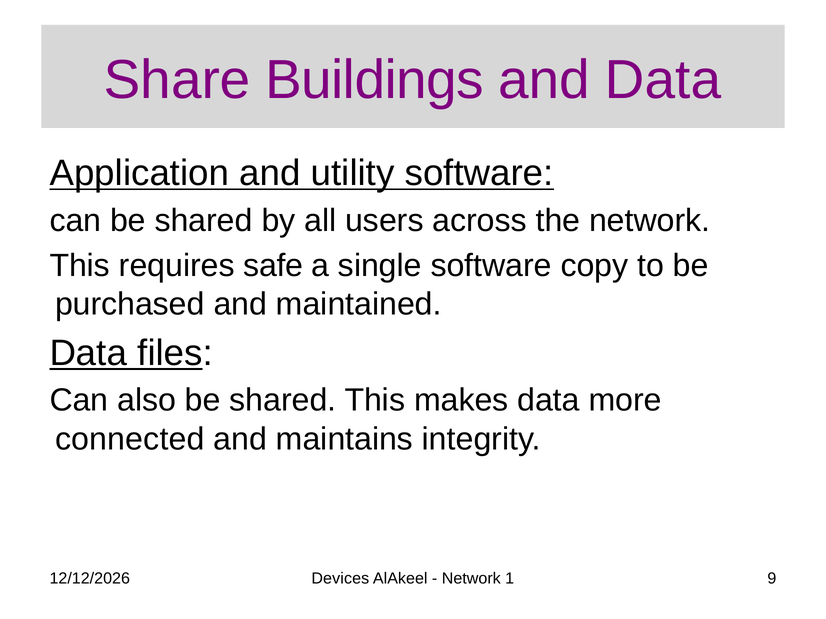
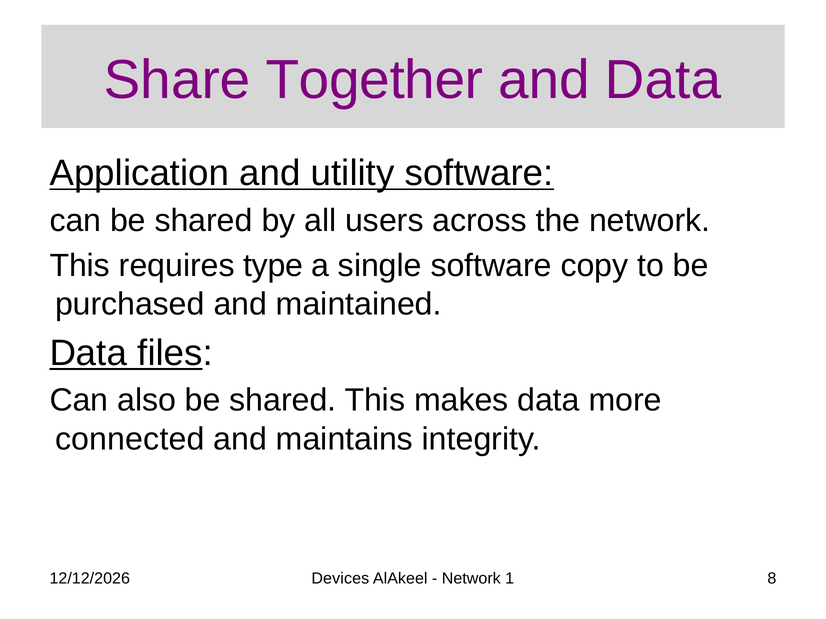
Buildings: Buildings -> Together (374, 80)
safe: safe -> type (273, 266)
9: 9 -> 8 (772, 579)
